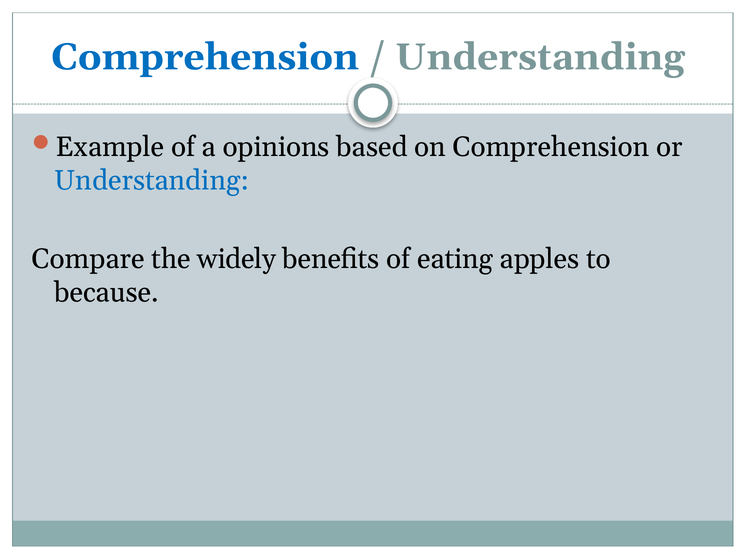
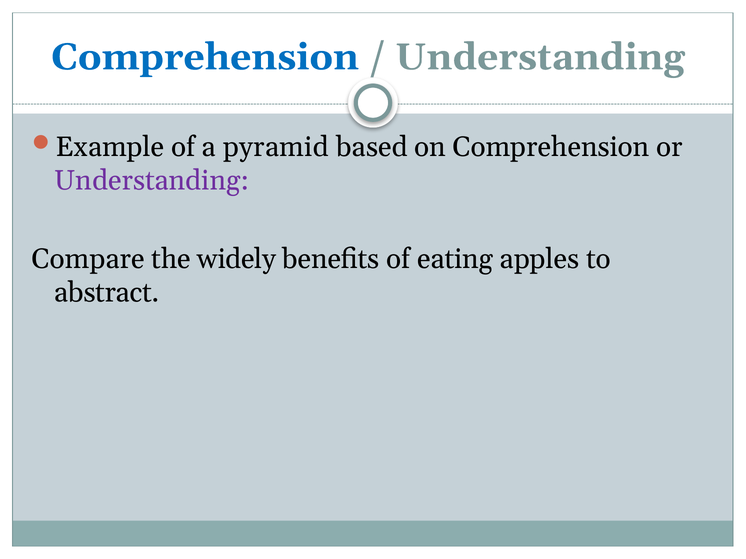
opinions: opinions -> pyramid (276, 147)
Understanding colour: blue -> purple (152, 181)
because: because -> abstract (107, 293)
